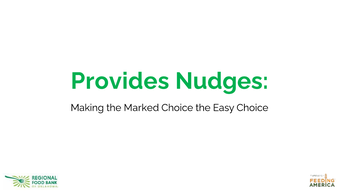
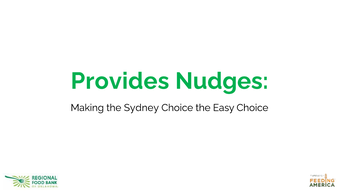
Marked: Marked -> Sydney (141, 108)
